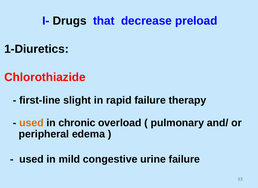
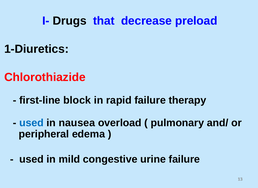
slight: slight -> block (77, 100)
used colour: orange -> blue (31, 123)
chronic: chronic -> nausea (77, 123)
